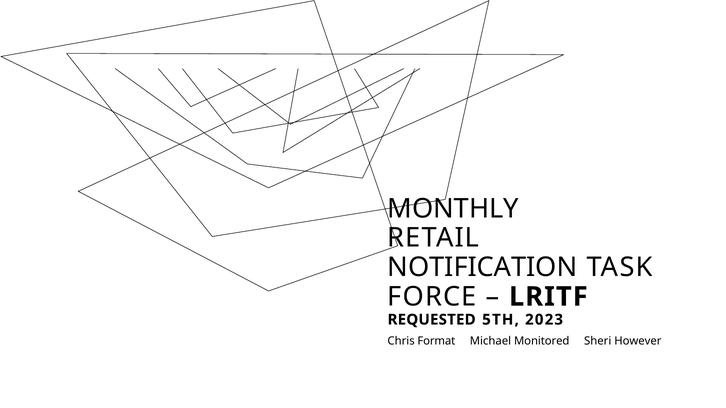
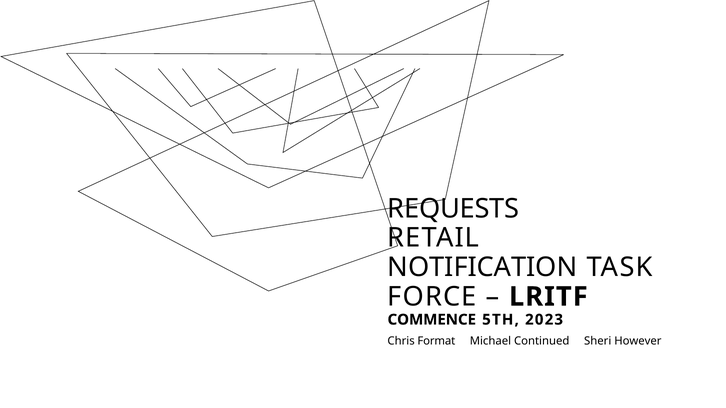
MONTHLY: MONTHLY -> REQUESTS (453, 209)
REQUESTED: REQUESTED -> COMMENCE (432, 320)
Monitored: Monitored -> Continued (542, 341)
